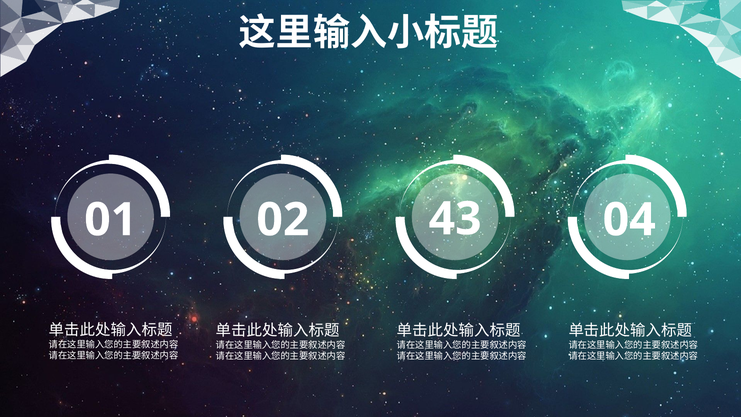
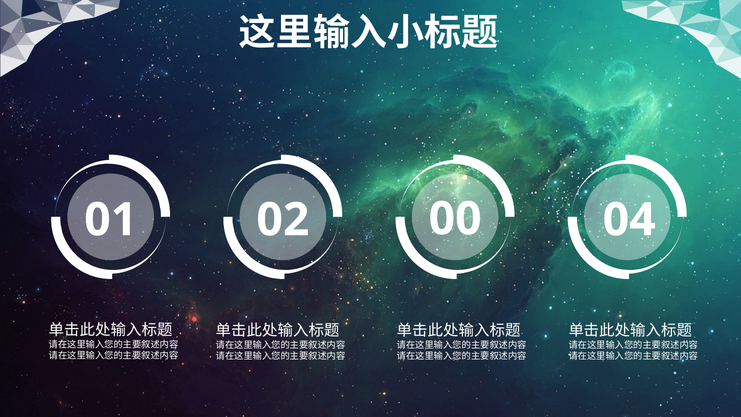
43: 43 -> 00 (455, 219)
